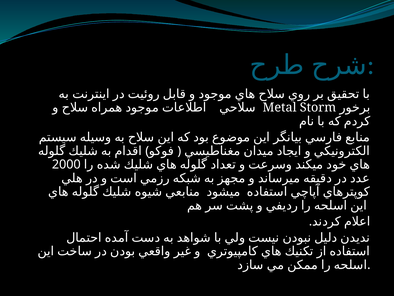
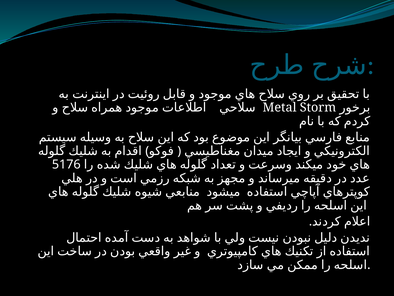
2000: 2000 -> 5176 (66, 164)
